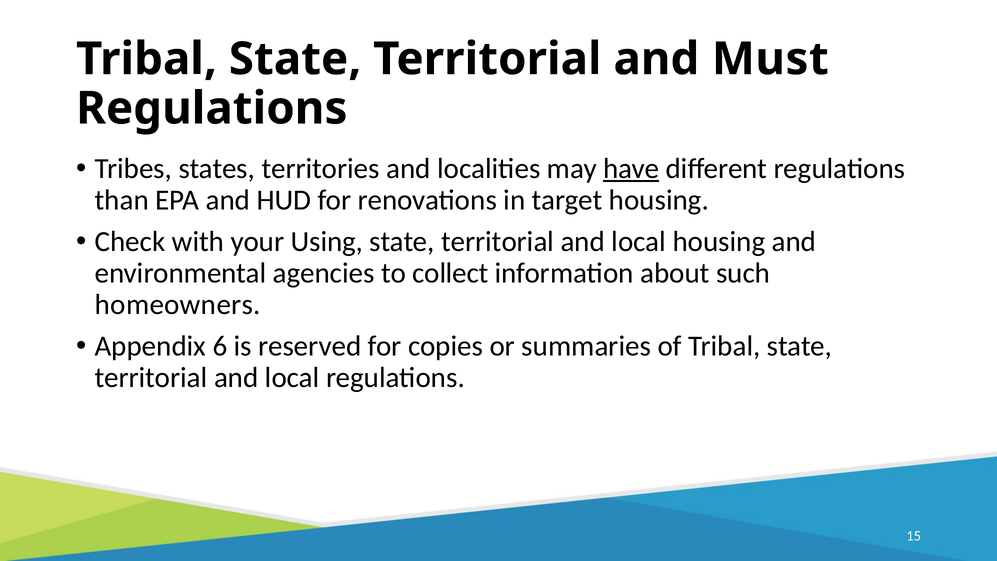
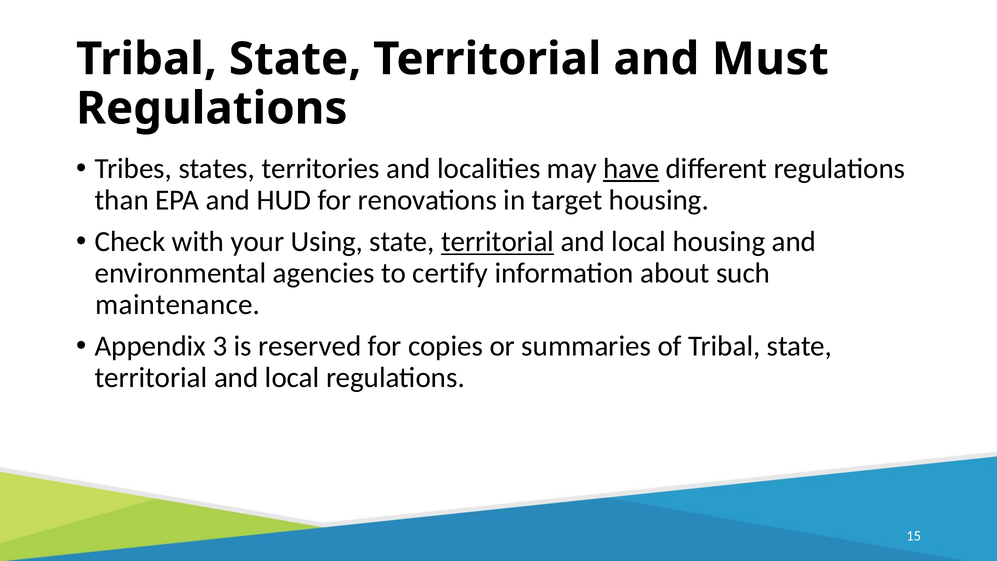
territorial underline: none -> present (498, 242)
collect: collect -> certify (450, 273)
homeowners: homeowners -> maintenance (178, 304)
6: 6 -> 3 (220, 346)
